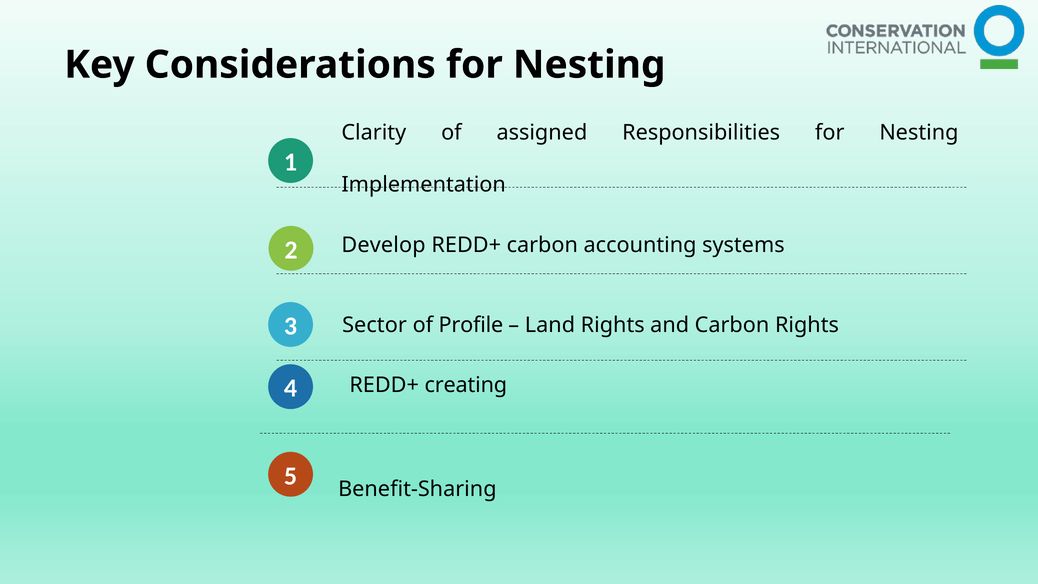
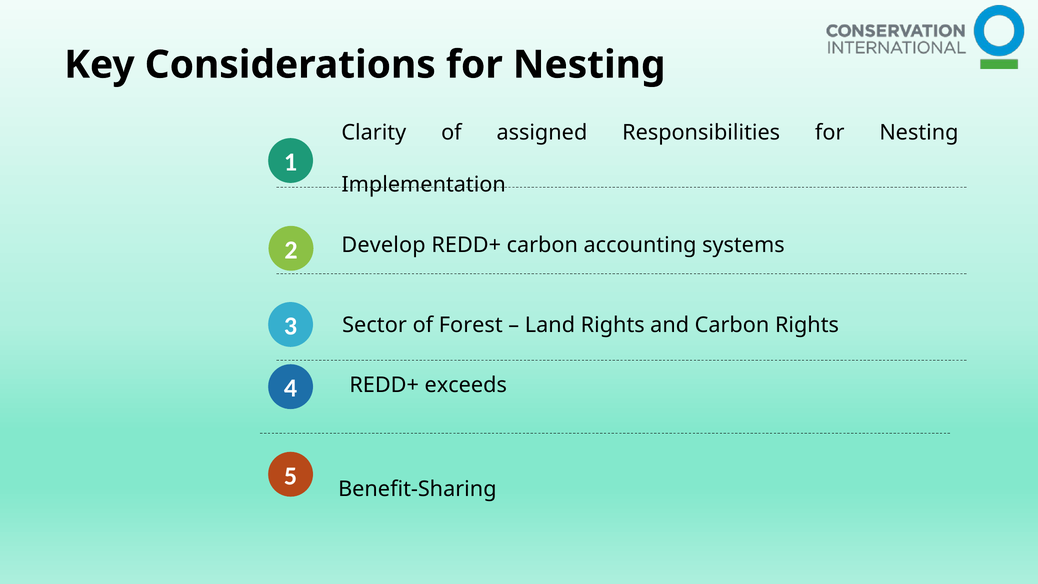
Profile: Profile -> Forest (471, 325)
creating: creating -> exceeds (466, 385)
